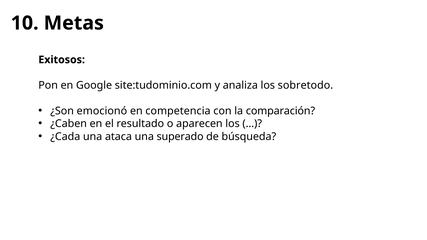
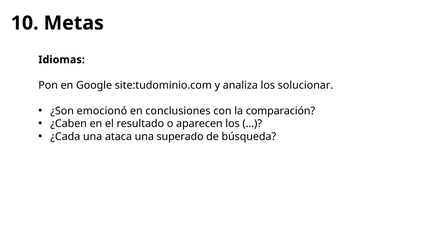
Exitosos: Exitosos -> Idiomas (62, 60)
sobretodo: sobretodo -> solucionar (305, 85)
competencia: competencia -> conclusiones (178, 111)
